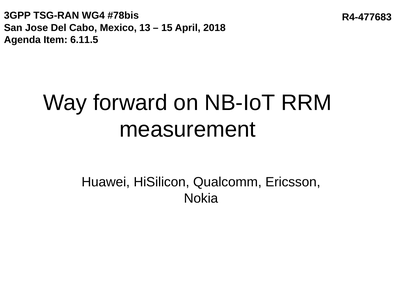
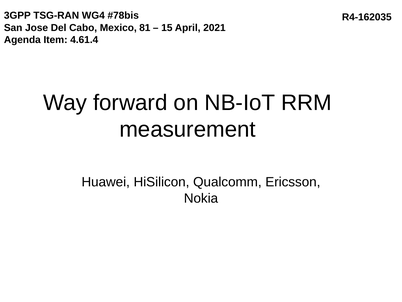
R4-477683: R4-477683 -> R4-162035 (367, 17)
13: 13 -> 81 (145, 28)
2018: 2018 -> 2021 (214, 28)
6.11.5: 6.11.5 -> 4.61.4 (84, 40)
